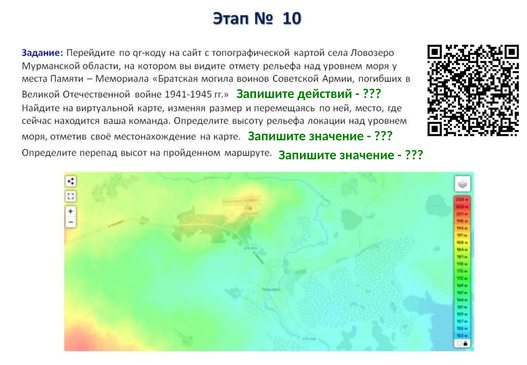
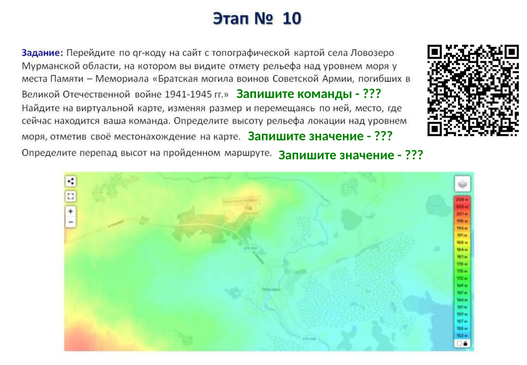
действий: действий -> команды (325, 94)
